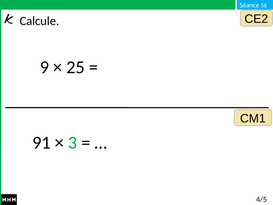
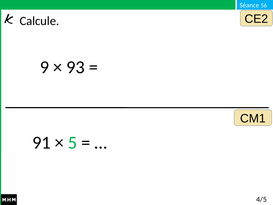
25: 25 -> 93 (76, 67)
3: 3 -> 5 (73, 143)
